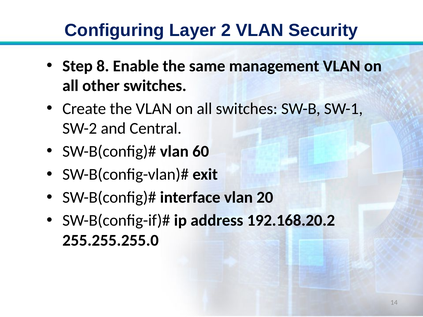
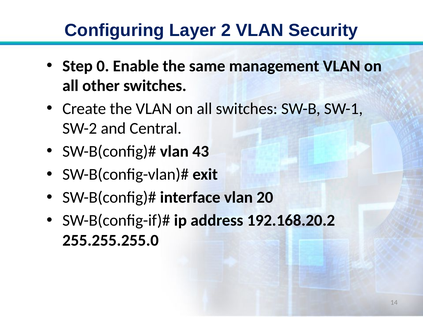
8: 8 -> 0 (103, 66)
60: 60 -> 43 (201, 152)
